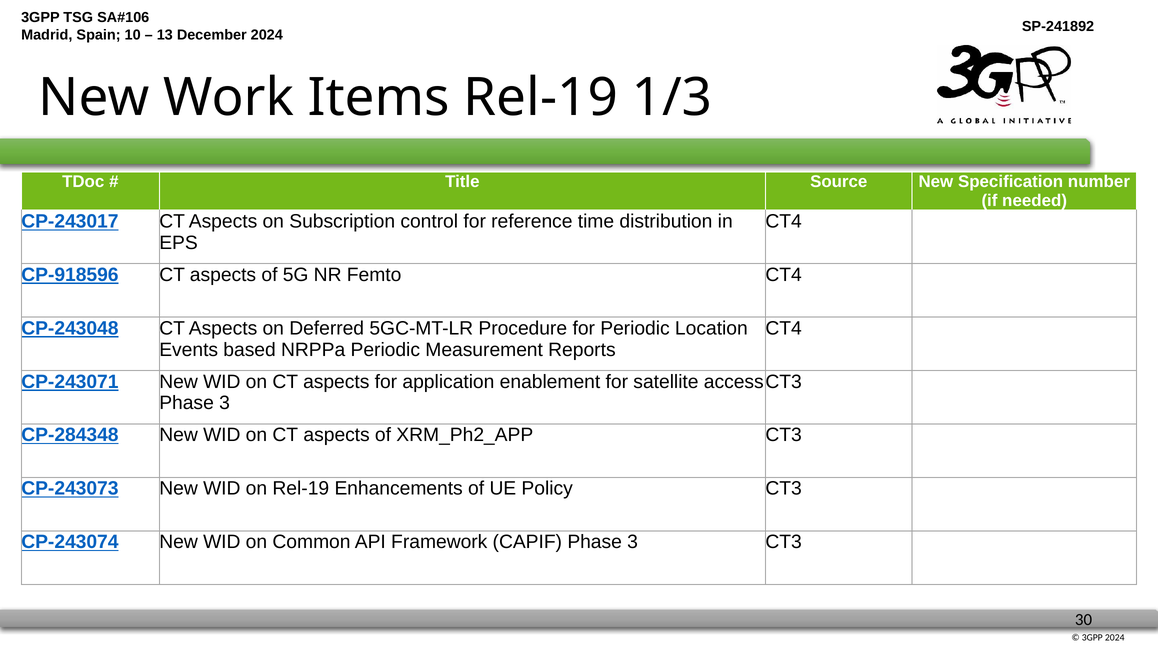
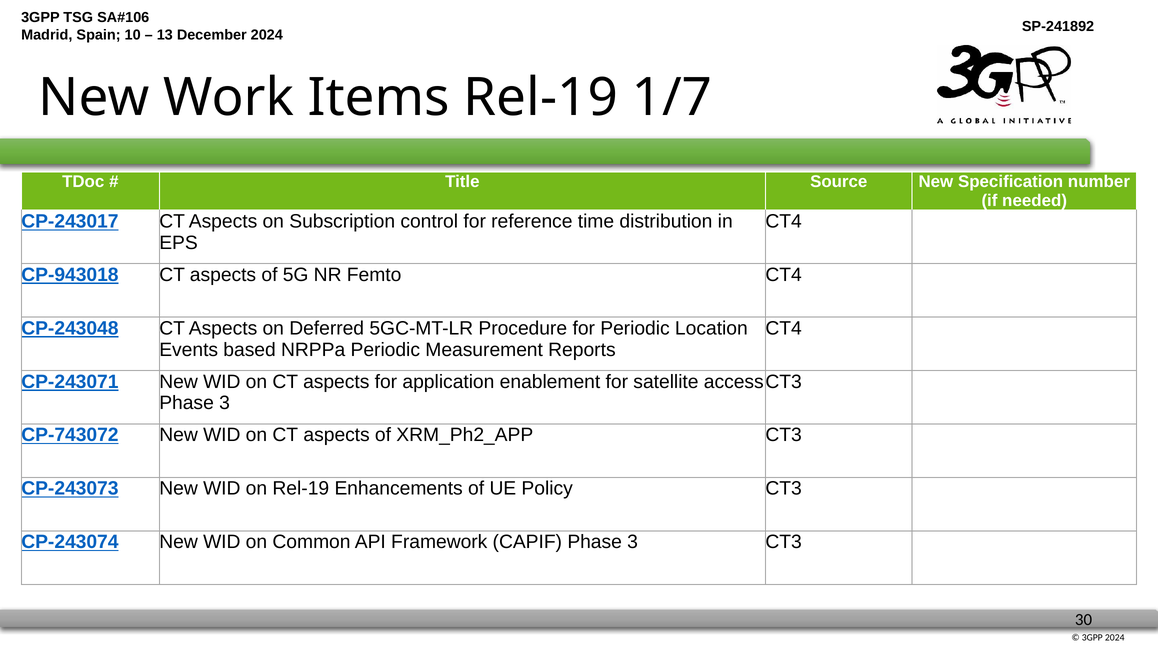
1/3: 1/3 -> 1/7 (672, 98)
CP-918596: CP-918596 -> CP-943018 (70, 274)
CP-284348: CP-284348 -> CP-743072 (70, 435)
